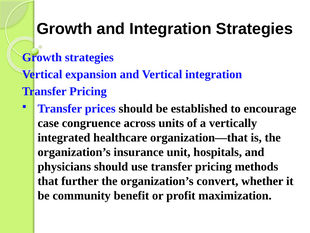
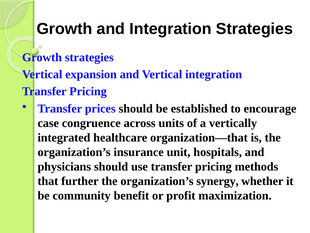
convert: convert -> synergy (217, 181)
